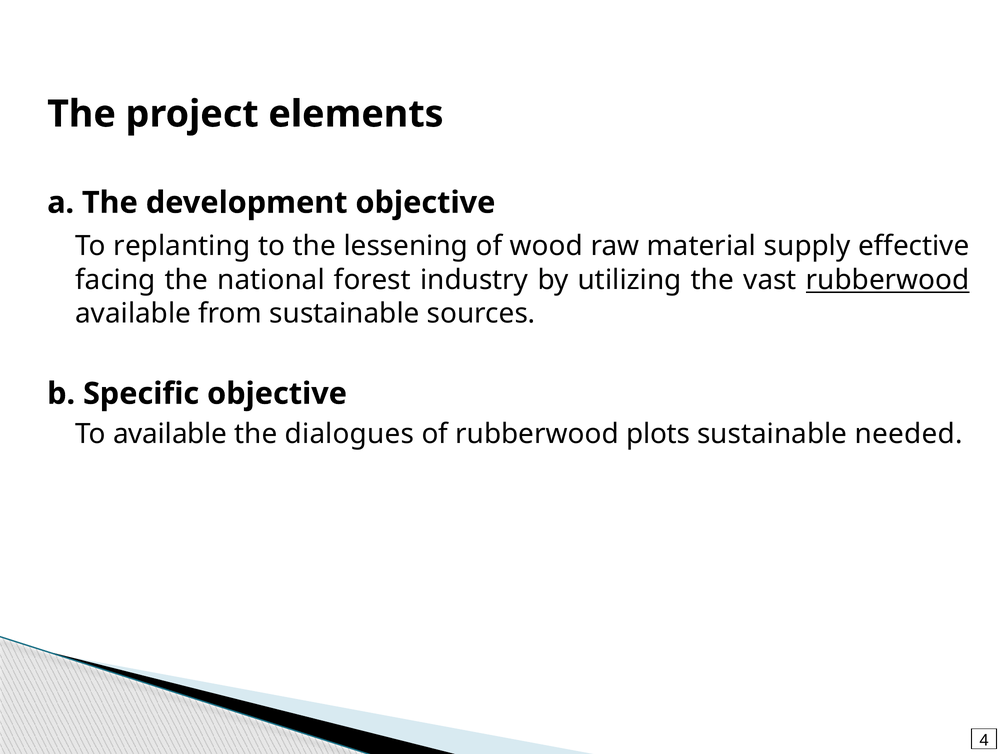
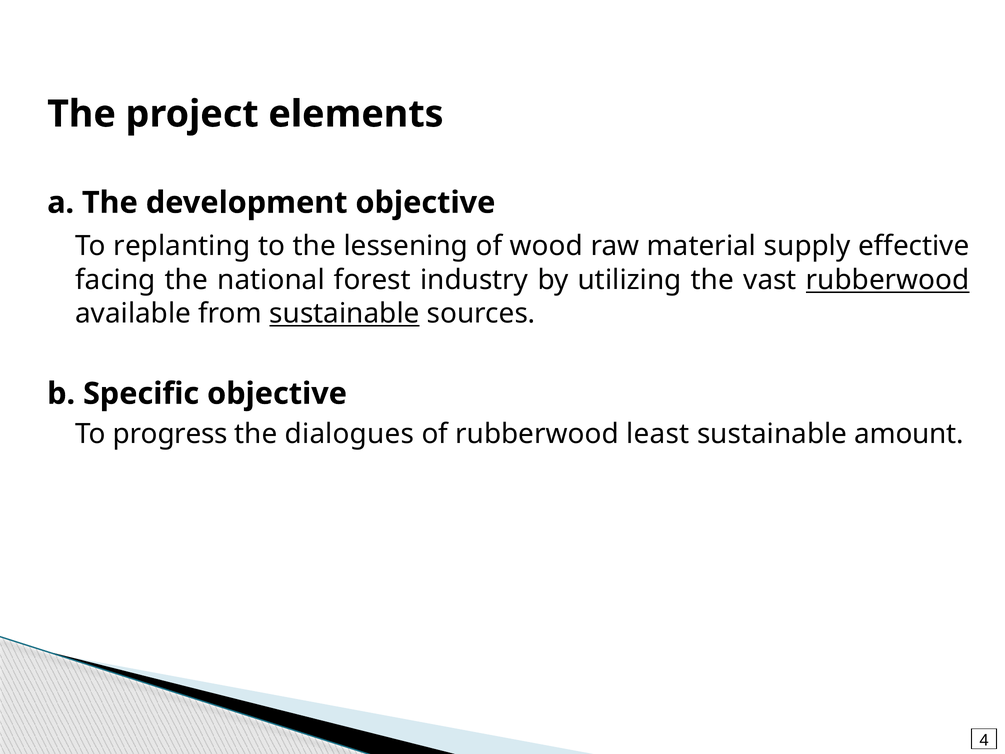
sustainable underline: none -> present (344, 314)
To available: available -> progress (170, 434)
plots: plots -> least (658, 434)
needed: needed -> amount (909, 434)
